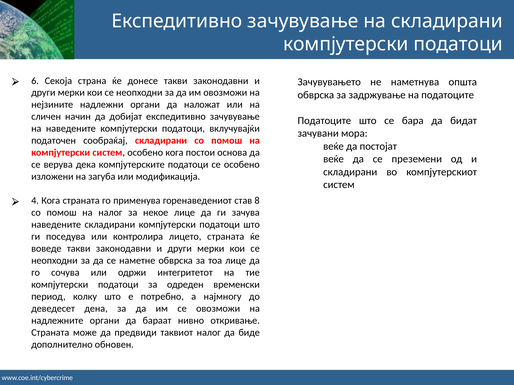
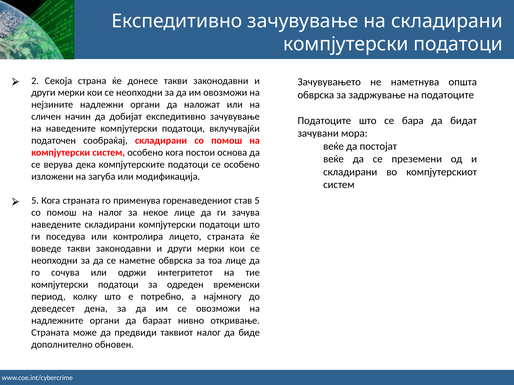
6: 6 -> 2 (35, 81)
4: 4 -> 5 (35, 201)
став 8: 8 -> 5 (257, 201)
